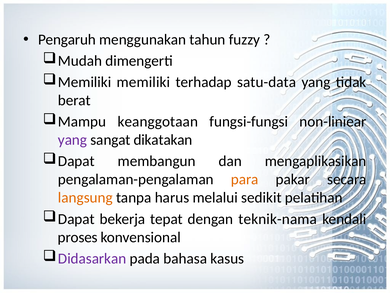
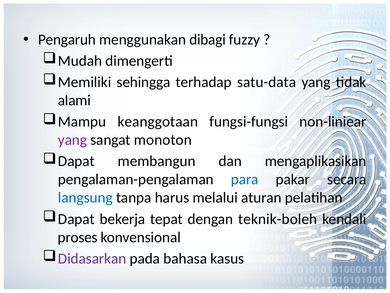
tahun: tahun -> dibagi (208, 40)
Memiliki memiliki: memiliki -> sehingga (144, 82)
berat: berat -> alami (74, 100)
dikatakan: dikatakan -> monoton (163, 140)
para colour: orange -> blue (245, 179)
langsung colour: orange -> blue (85, 197)
sedikit: sedikit -> aturan (261, 197)
teknik-nama: teknik-nama -> teknik-boleh (278, 219)
